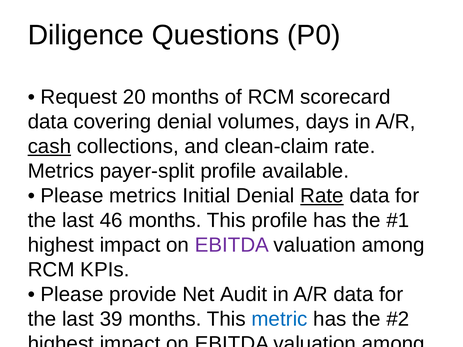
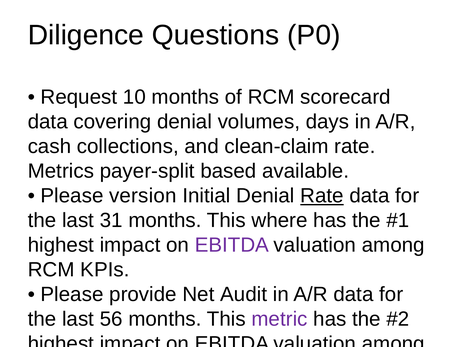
20: 20 -> 10 (134, 97)
cash underline: present -> none (49, 146)
payer-split profile: profile -> based (228, 171)
Please metrics: metrics -> version (143, 196)
46: 46 -> 31 (111, 221)
This profile: profile -> where (280, 221)
39: 39 -> 56 (111, 319)
metric colour: blue -> purple (280, 319)
